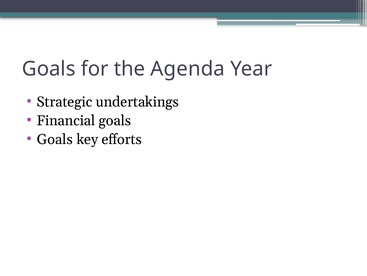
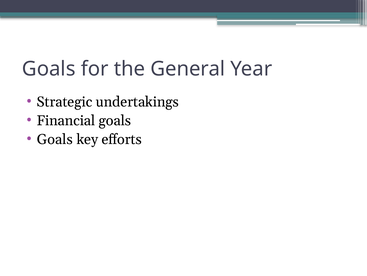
Agenda: Agenda -> General (188, 69)
